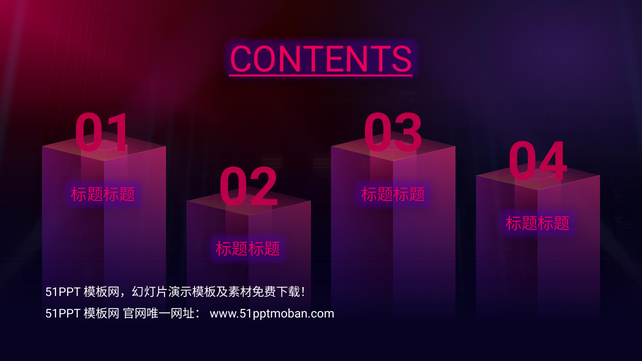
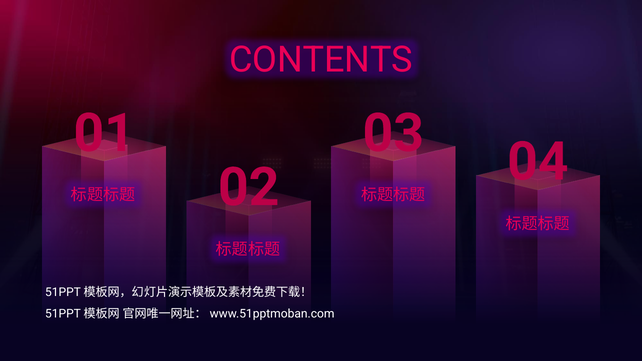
CONTENTS underline: present -> none (321, 60)
